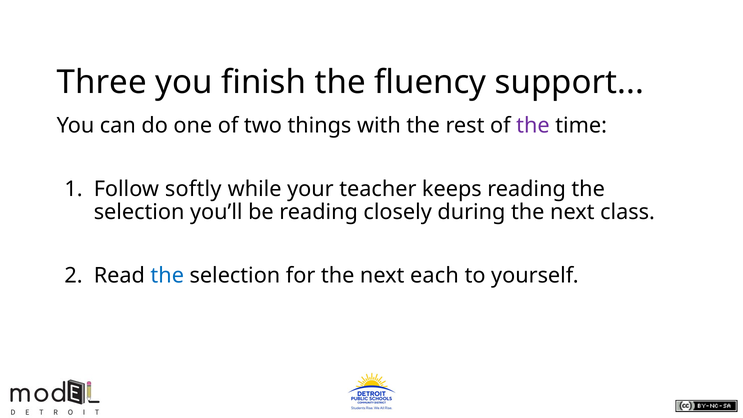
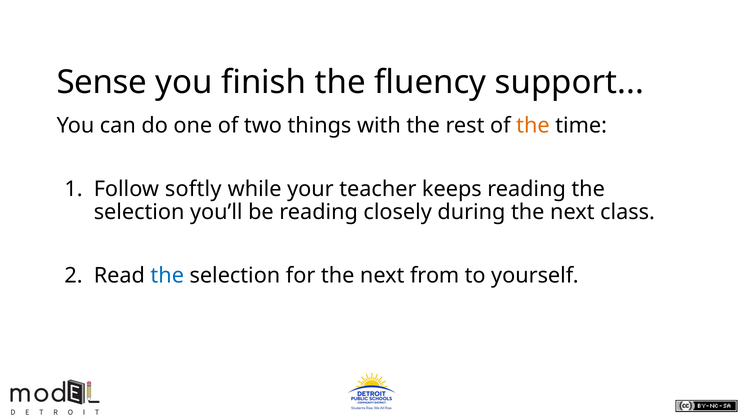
Three: Three -> Sense (102, 82)
the colour: purple -> orange (533, 126)
each: each -> from (435, 276)
